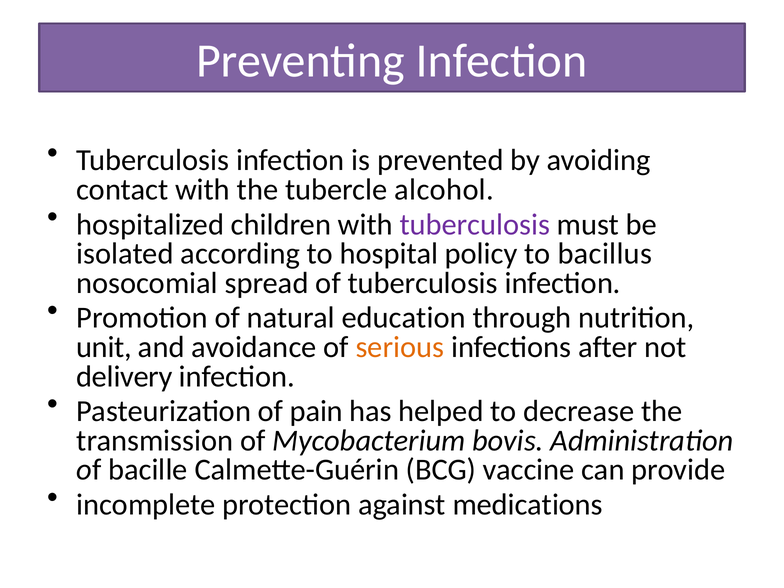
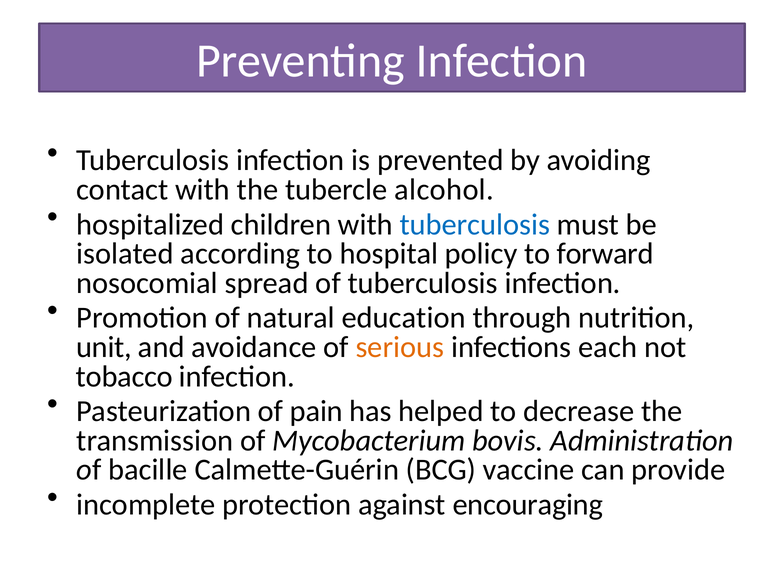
tuberculosis colour: purple -> blue (475, 224)
bacillus: bacillus -> forward (605, 254)
after: after -> each (608, 347)
delivery: delivery -> tobacco (124, 377)
medications: medications -> encouraging (528, 505)
